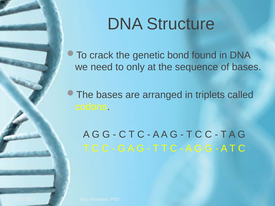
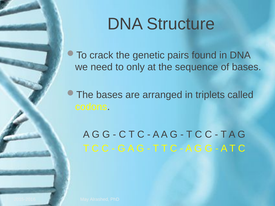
bond: bond -> pairs (178, 55)
